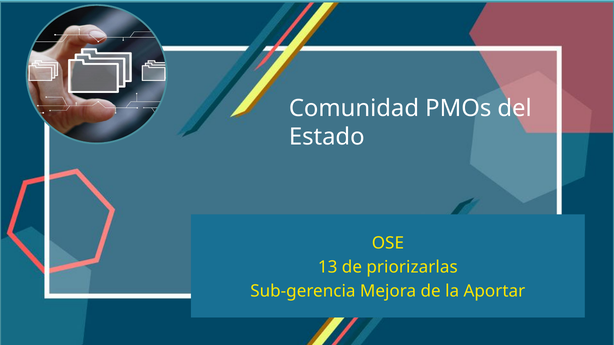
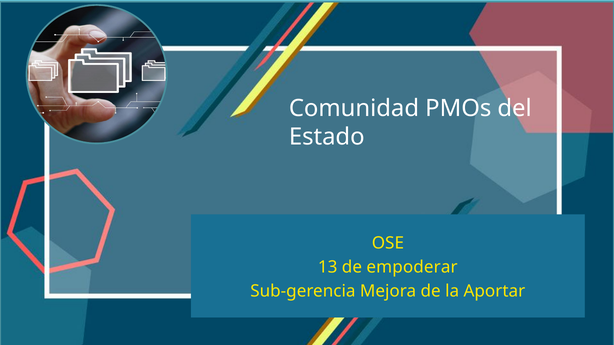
priorizarlas: priorizarlas -> empoderar (412, 267)
